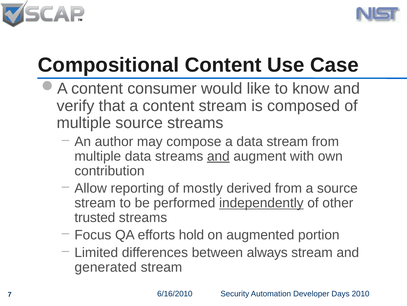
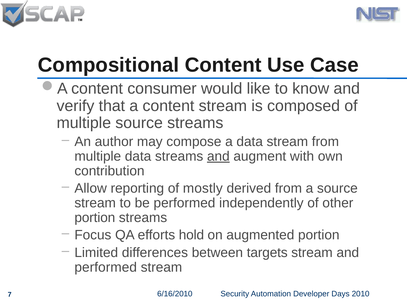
independently underline: present -> none (261, 203)
trusted: trusted -> portion (95, 217)
always: always -> targets (267, 252)
generated: generated -> performed (106, 267)
